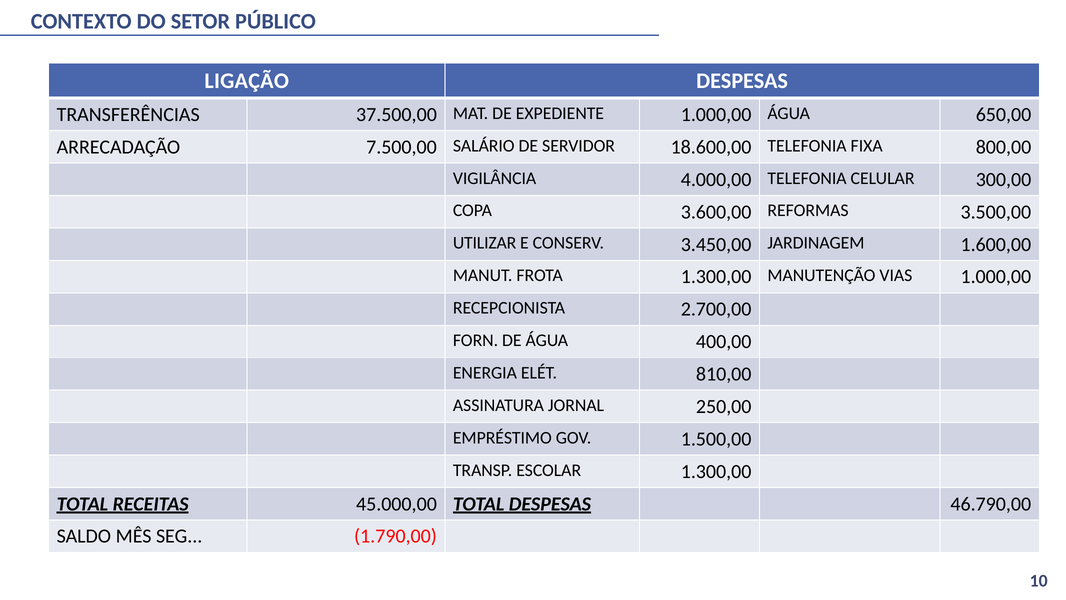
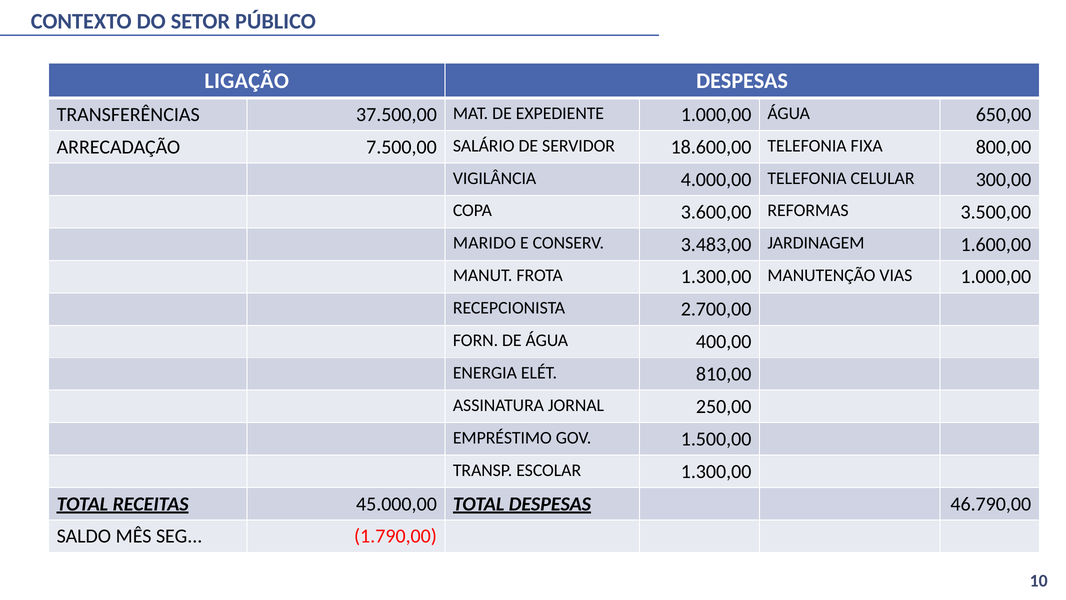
UTILIZAR: UTILIZAR -> MARIDO (484, 243)
3.450,00: 3.450,00 -> 3.483,00 (716, 244)
